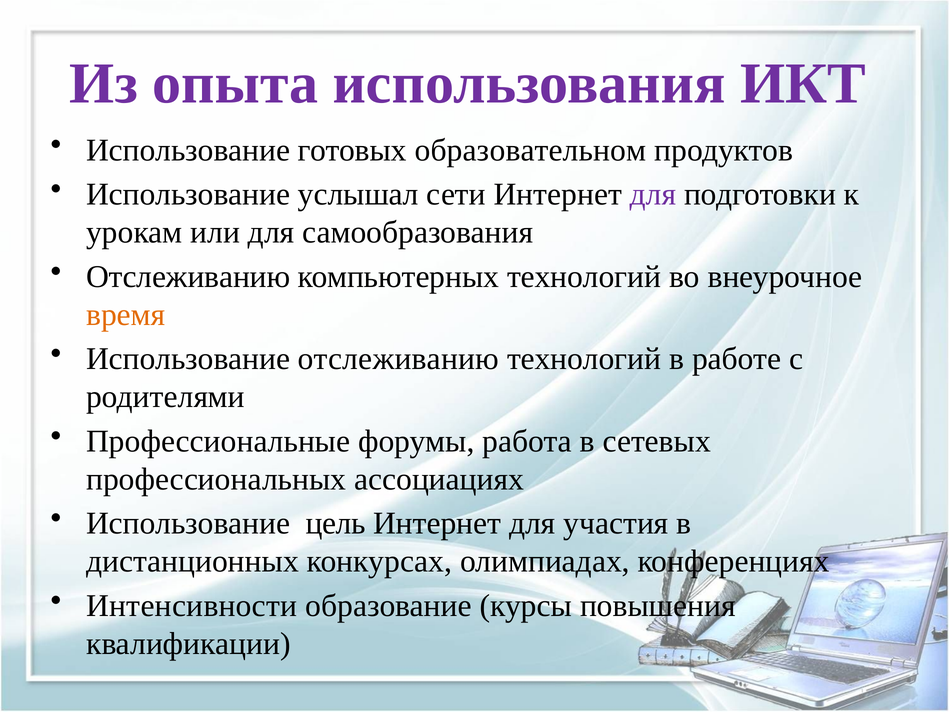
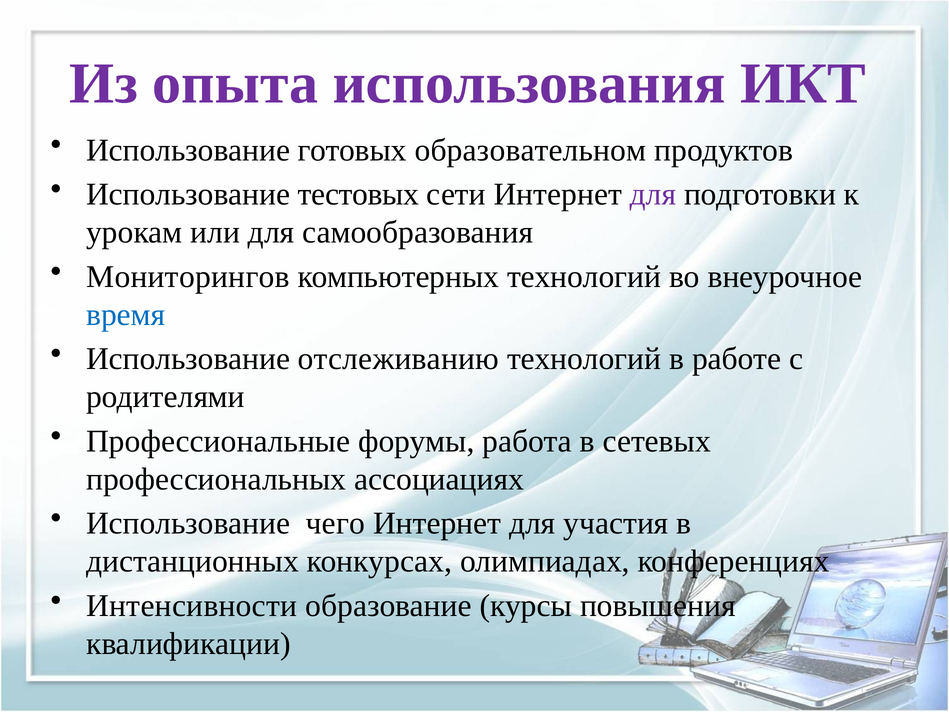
услышал: услышал -> тестовых (358, 194)
Отслеживанию: Отслеживанию -> Мониторингов (188, 277)
время colour: orange -> blue (126, 315)
цель: цель -> чего (335, 523)
